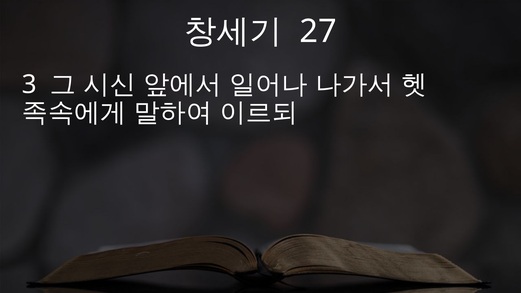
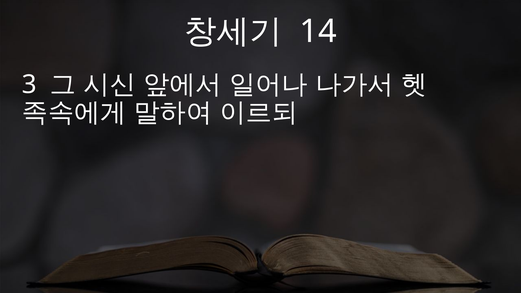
27: 27 -> 14 (318, 31)
